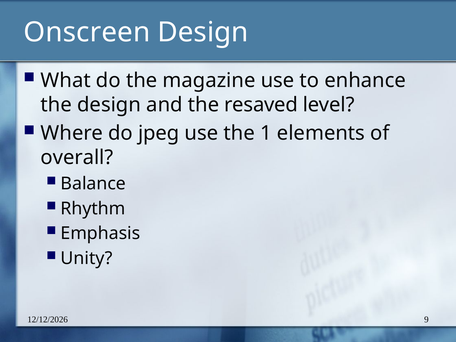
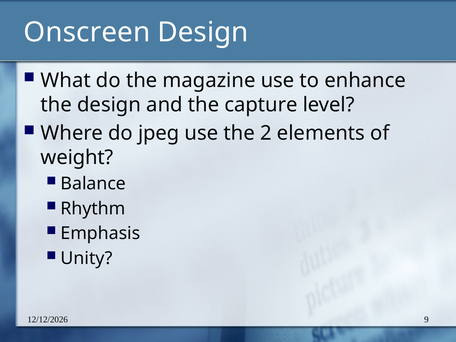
resaved: resaved -> capture (261, 105)
1: 1 -> 2 (266, 133)
overall: overall -> weight (77, 157)
